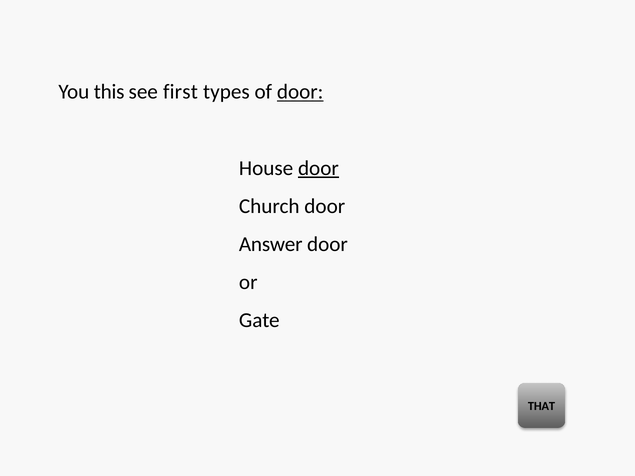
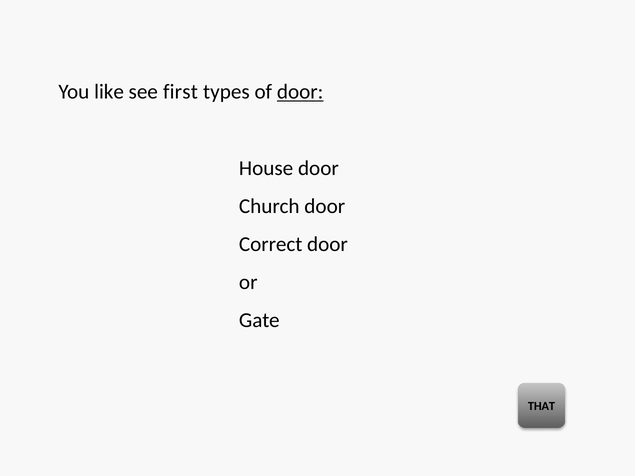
this: this -> like (109, 92)
door underline: present -> none (318, 168)
Answer: Answer -> Correct (271, 244)
